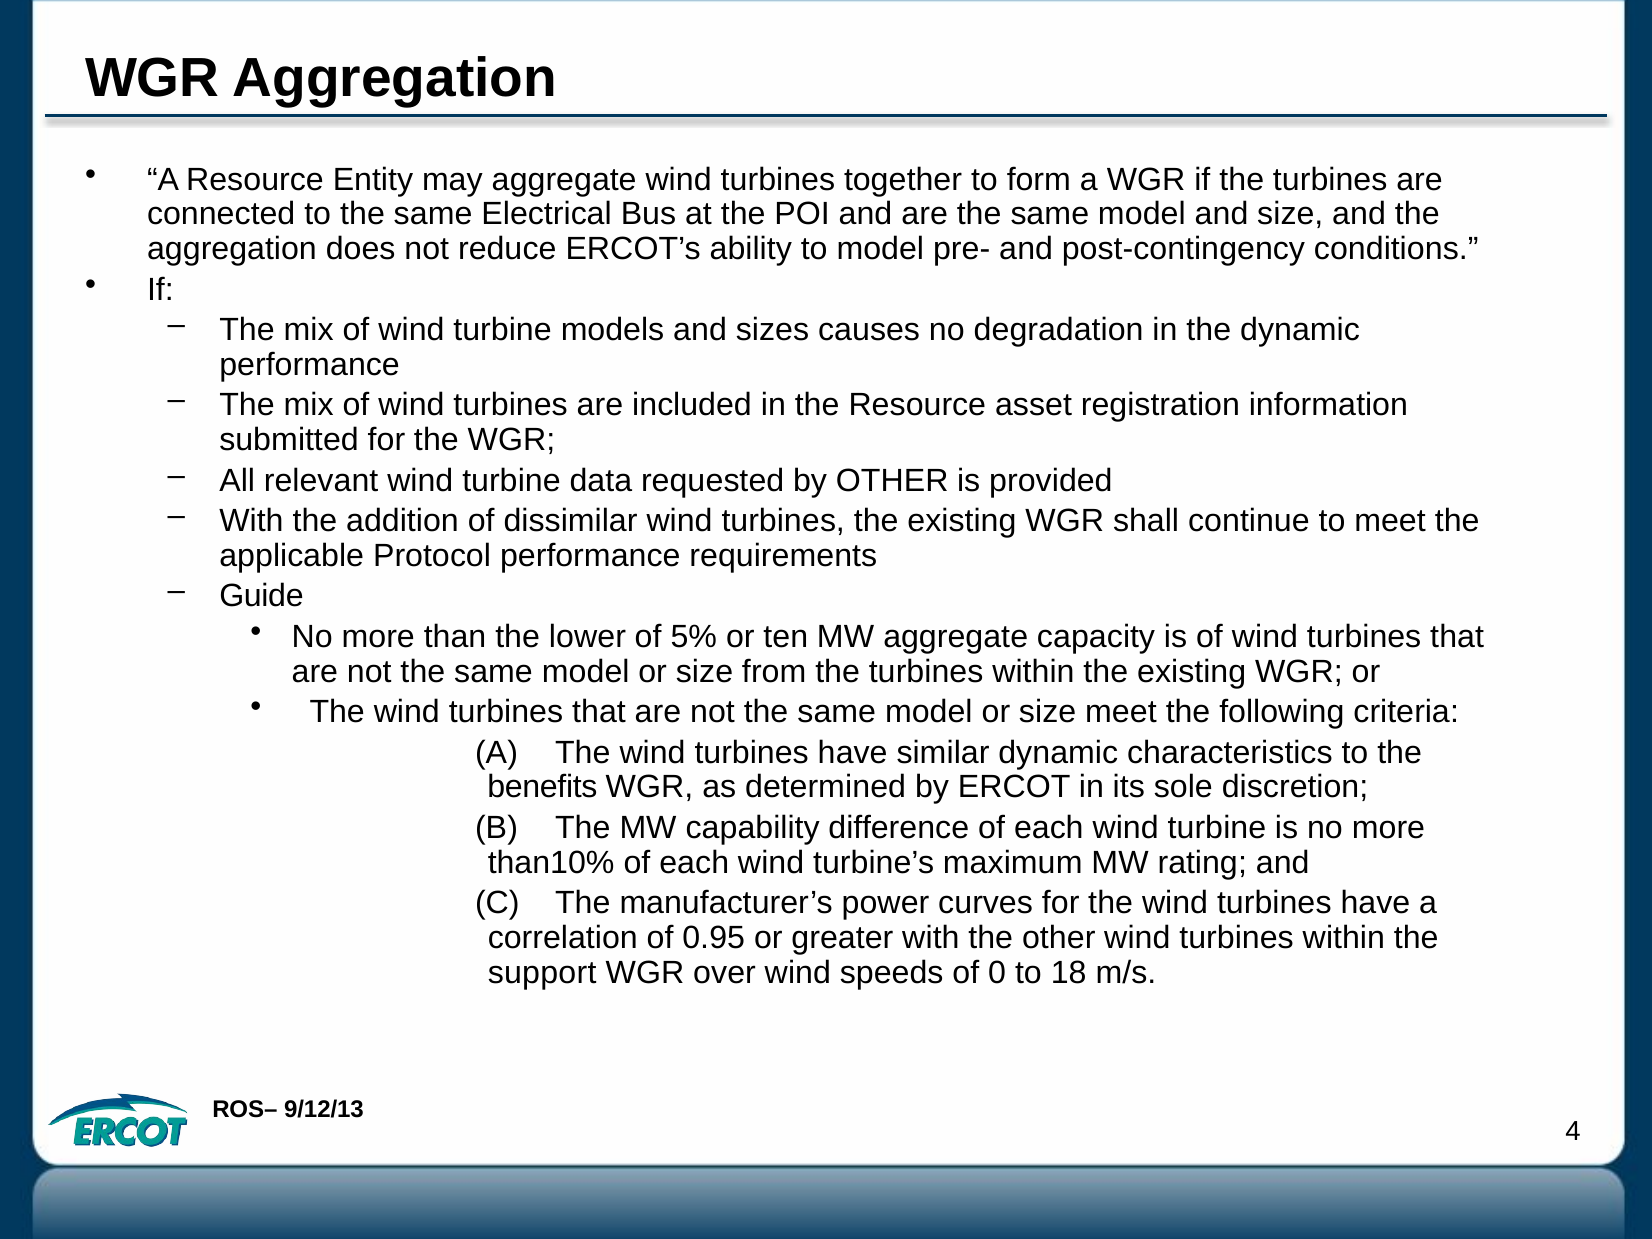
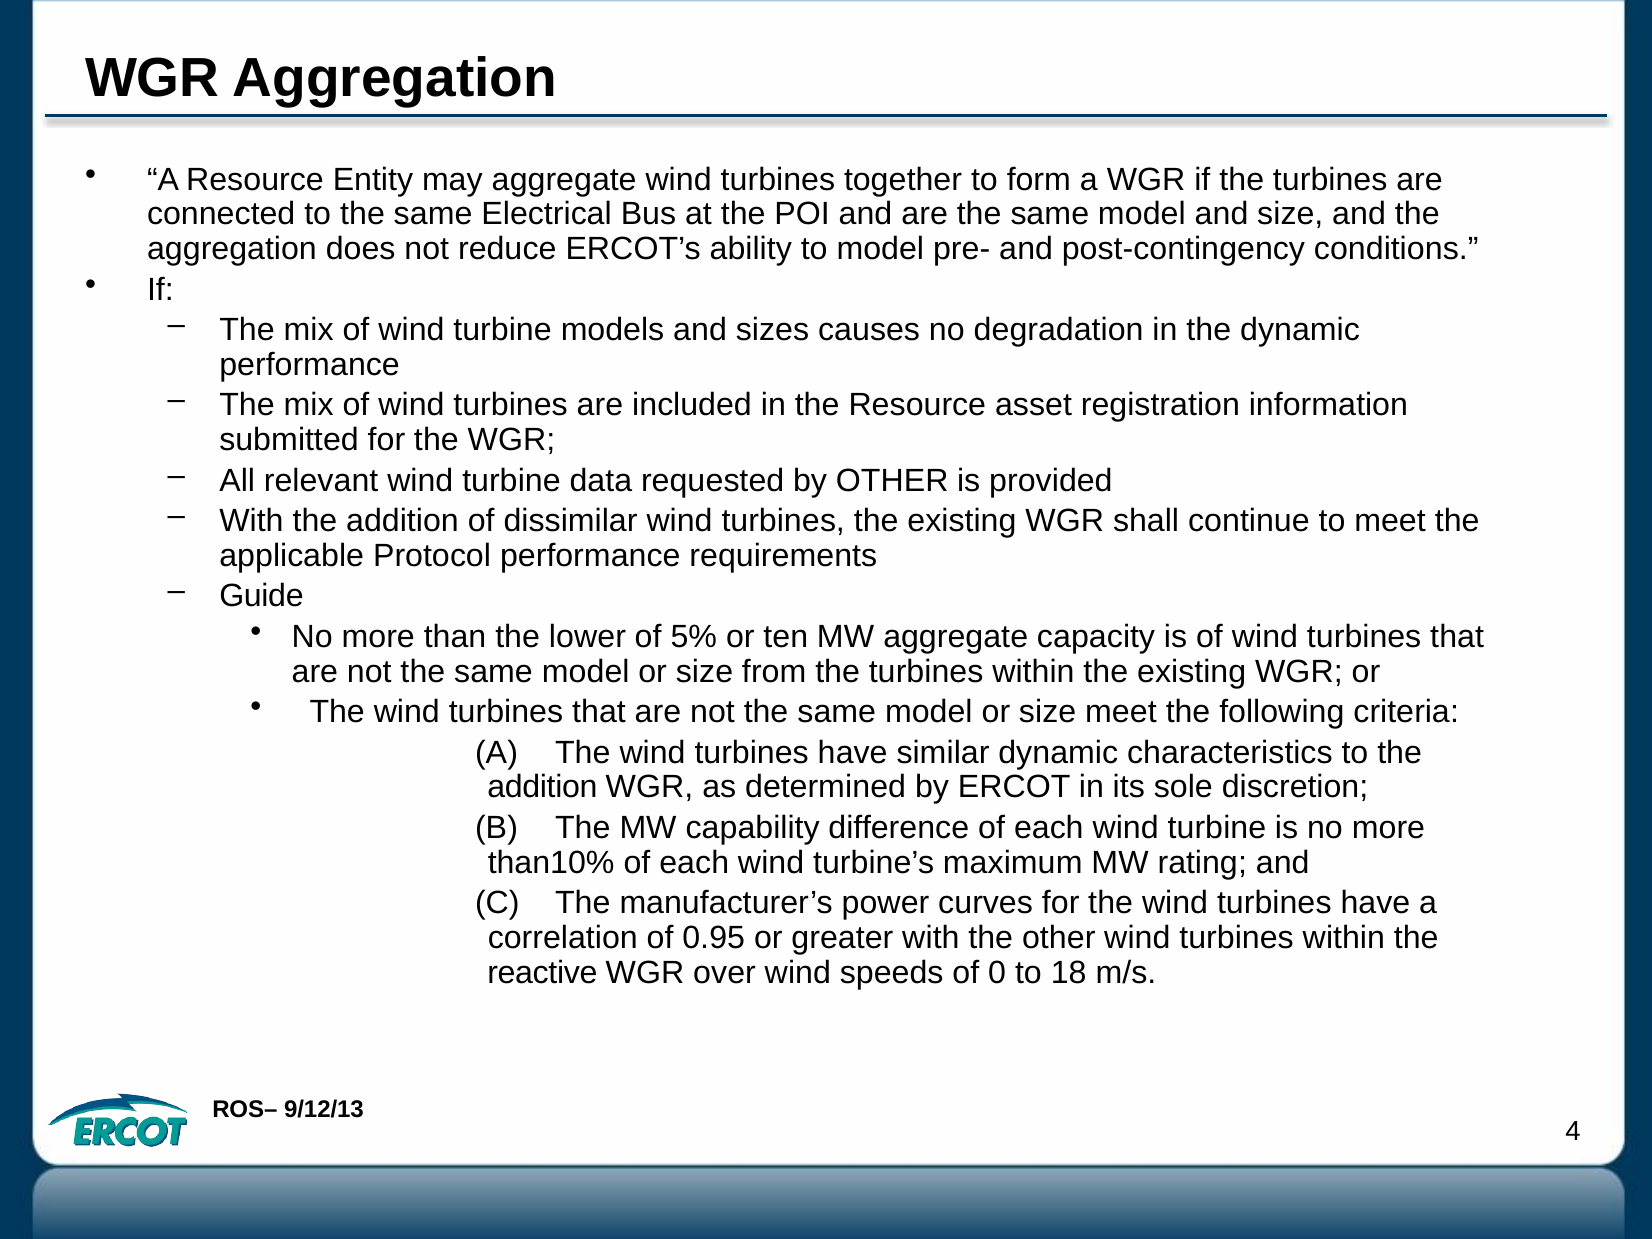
benefits: benefits -> addition (542, 787)
support: support -> reactive (542, 973)
